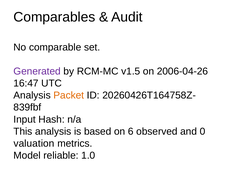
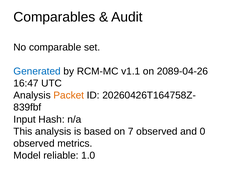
Generated colour: purple -> blue (37, 71)
v1.5: v1.5 -> v1.1 (131, 71)
2006-04-26: 2006-04-26 -> 2089-04-26 (182, 71)
6: 6 -> 7 (131, 131)
valuation: valuation -> observed (34, 143)
